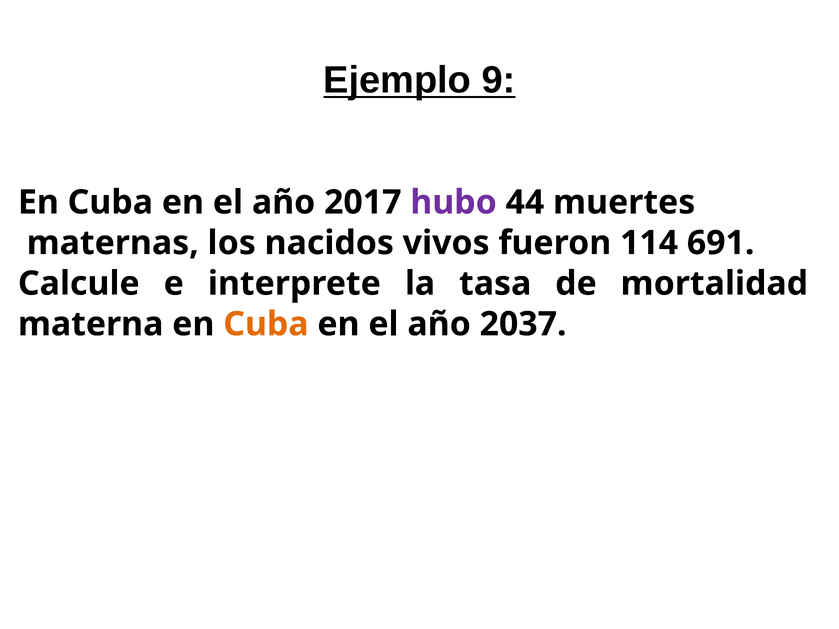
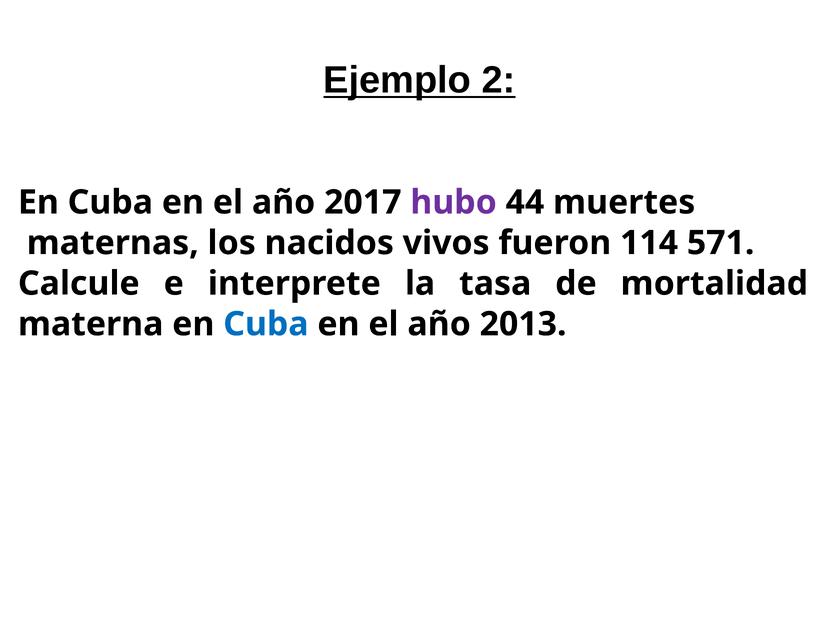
9: 9 -> 2 (499, 80)
691: 691 -> 571 (721, 243)
Cuba colour: orange -> blue (266, 324)
2037: 2037 -> 2013 (523, 324)
